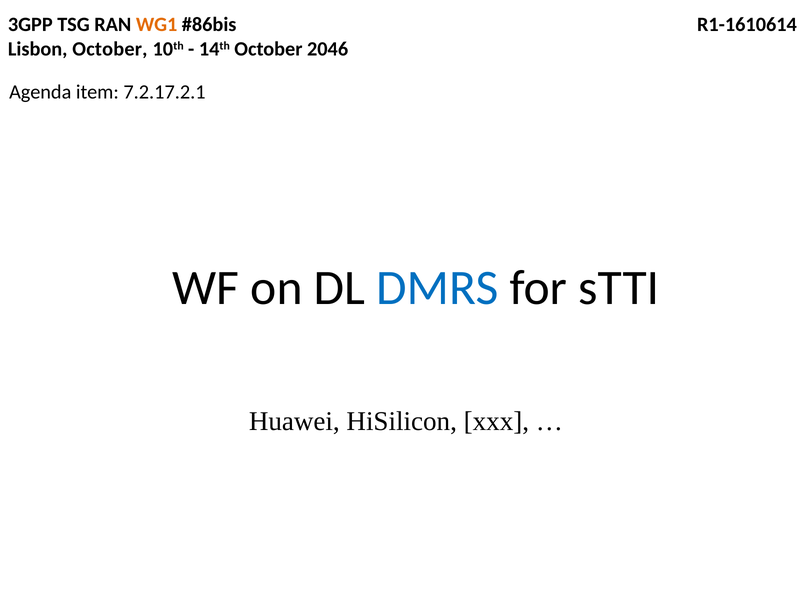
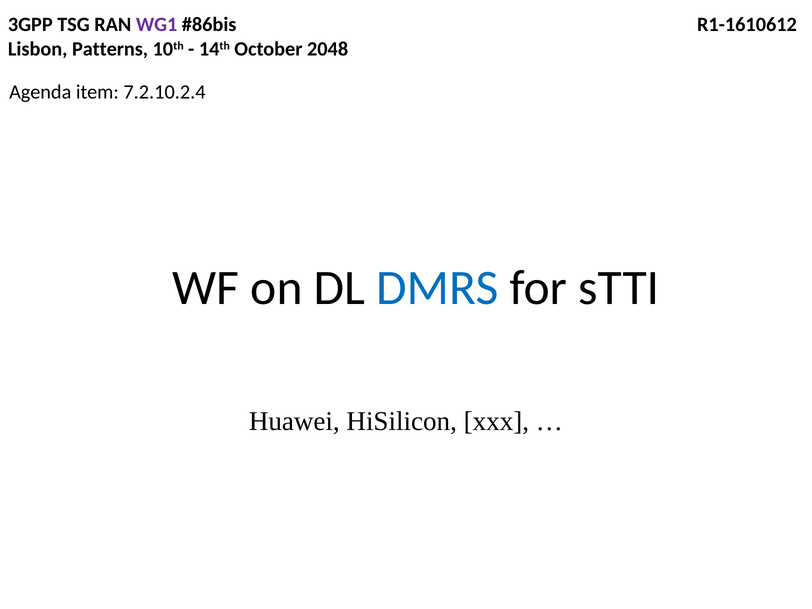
WG1 colour: orange -> purple (157, 25)
R1-1610614: R1-1610614 -> R1-1610612 (747, 25)
Lisbon October: October -> Patterns (110, 49)
2046: 2046 -> 2048 (328, 49)
7.2.17.2.1: 7.2.17.2.1 -> 7.2.10.2.4 (165, 92)
